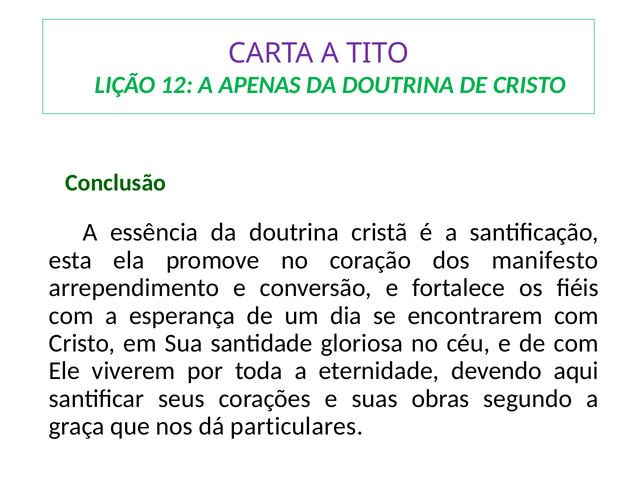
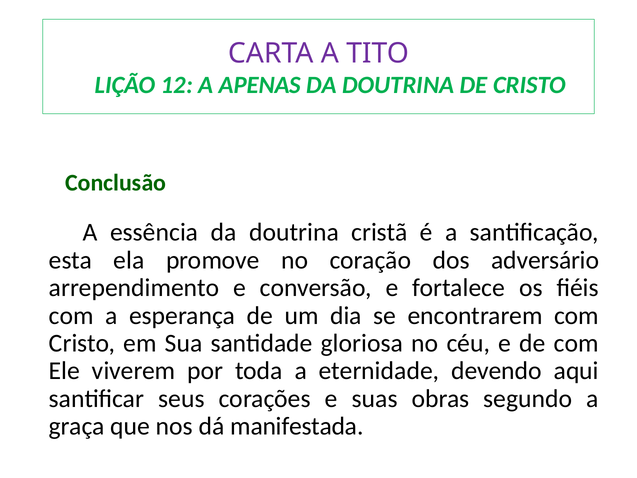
manifesto: manifesto -> adversário (545, 260)
particulares: particulares -> manifestada (297, 426)
